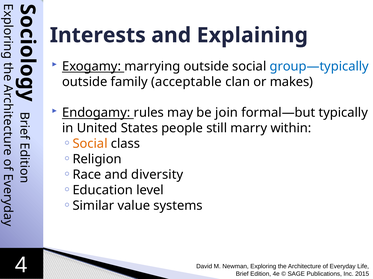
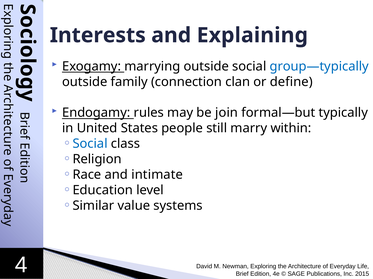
acceptable: acceptable -> connection (187, 82)
makes: makes -> define (291, 82)
Social colour: orange -> blue (90, 144)
diversity: diversity -> intimate (157, 175)
